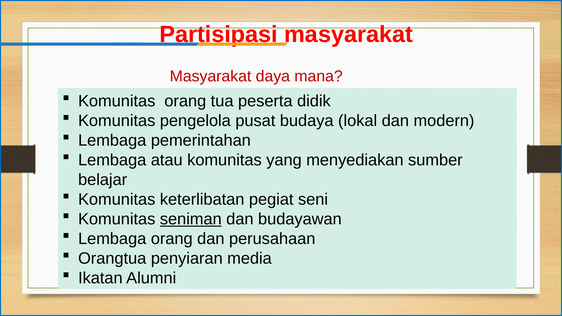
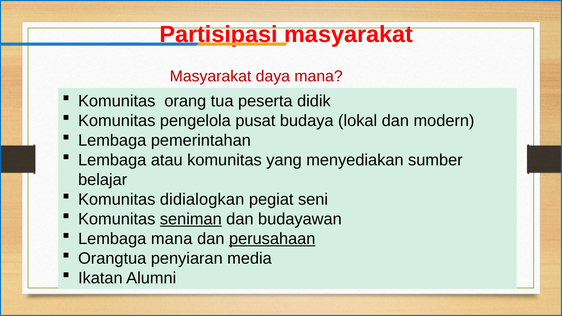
keterlibatan: keterlibatan -> didialogkan (202, 200)
Lembaga orang: orang -> mana (172, 239)
perusahaan underline: none -> present (272, 239)
